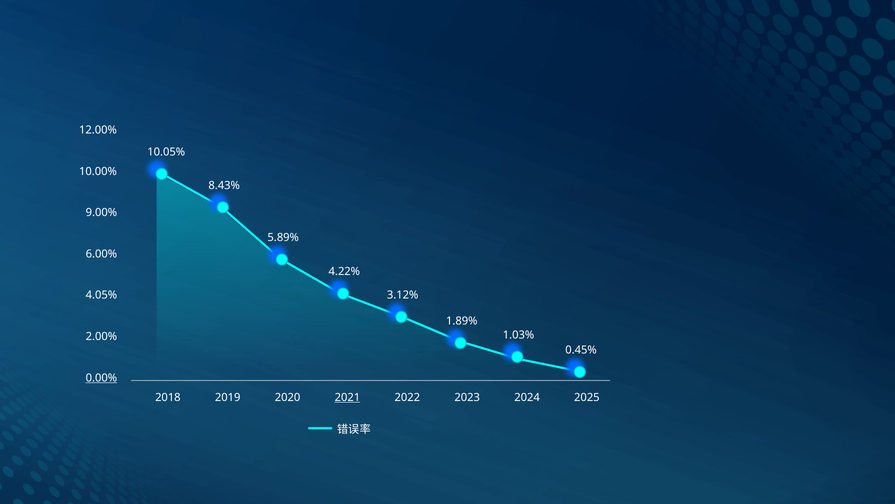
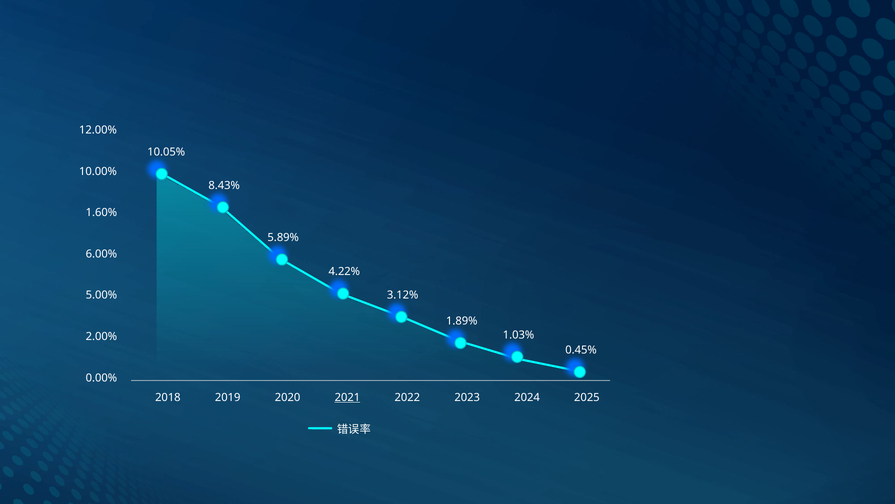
9.00%: 9.00% -> 1.60% (101, 213)
4.05%: 4.05% -> 5.00% (101, 295)
0.00% underline: present -> none (101, 377)
